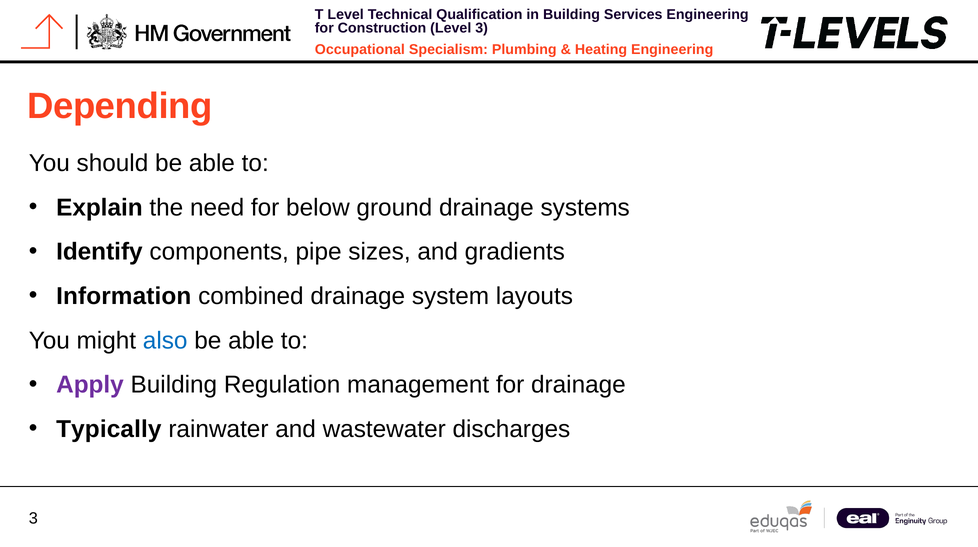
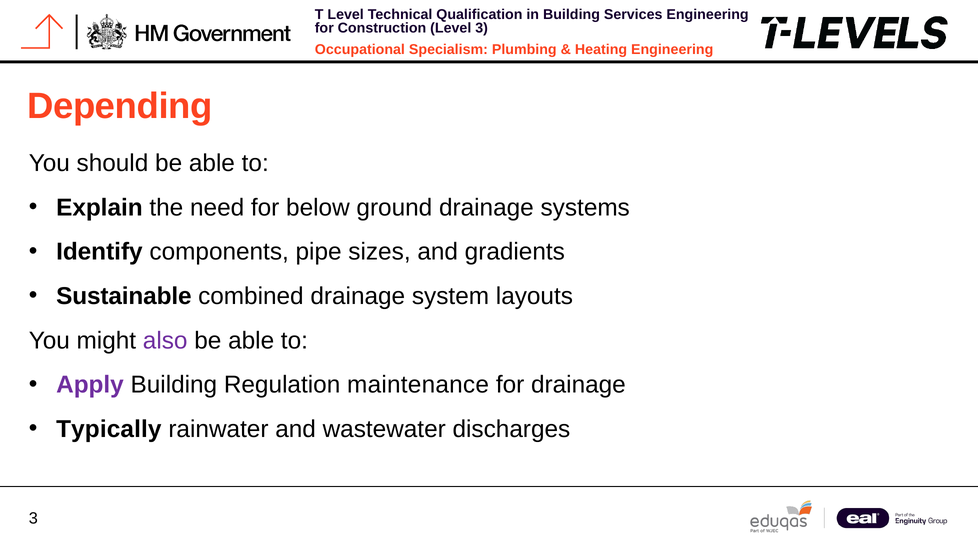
Information: Information -> Sustainable (124, 296)
also colour: blue -> purple (165, 340)
management: management -> maintenance (418, 385)
